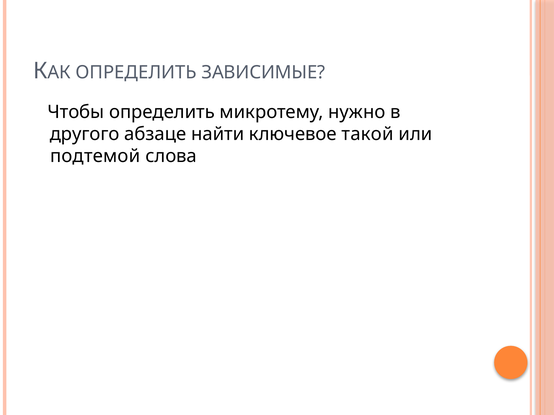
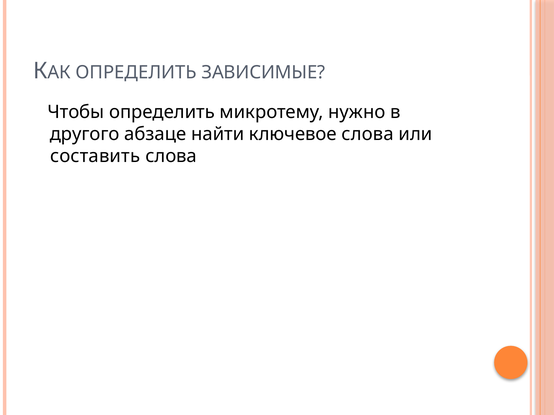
ключевое такой: такой -> слова (368, 134)
подтемой: подтемой -> составить (95, 156)
